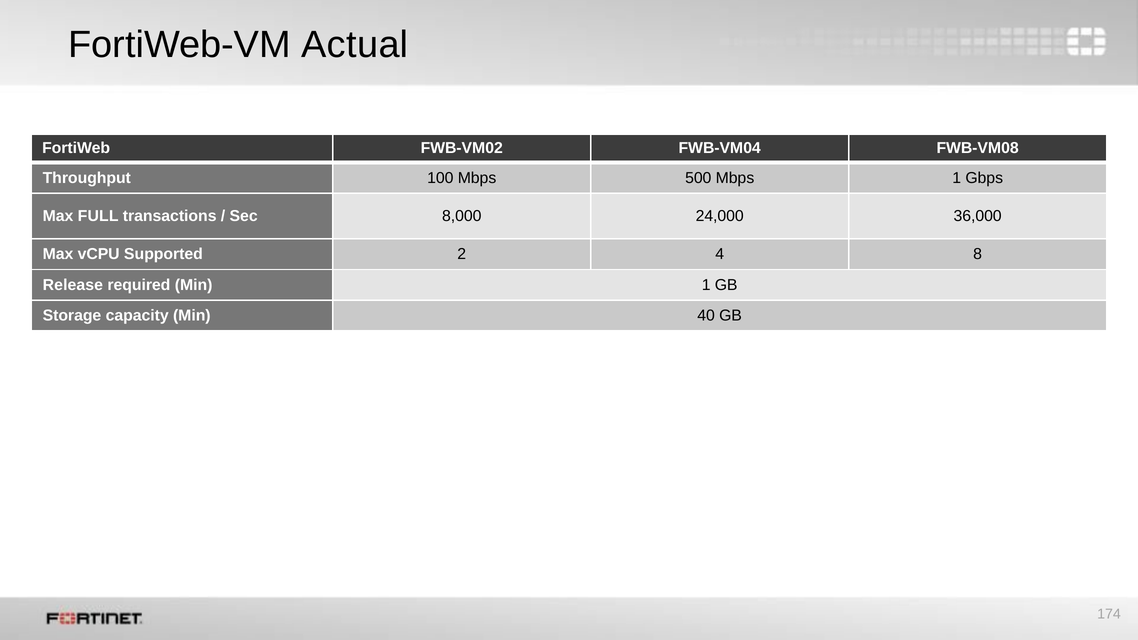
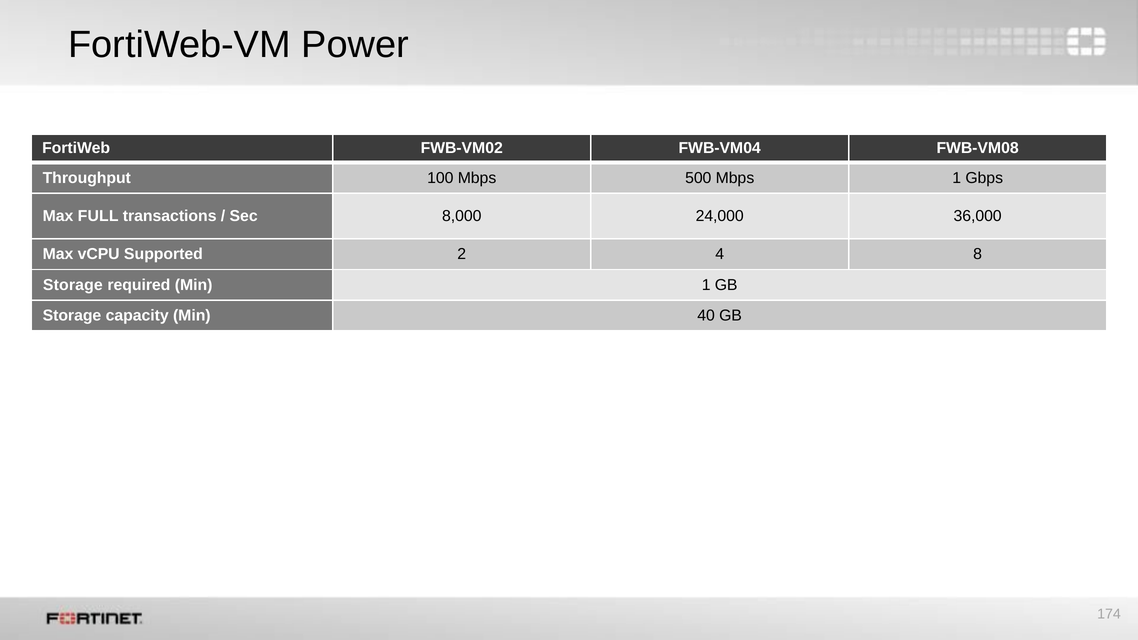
Actual: Actual -> Power (355, 45)
Release: Release -> Storage (73, 285)
